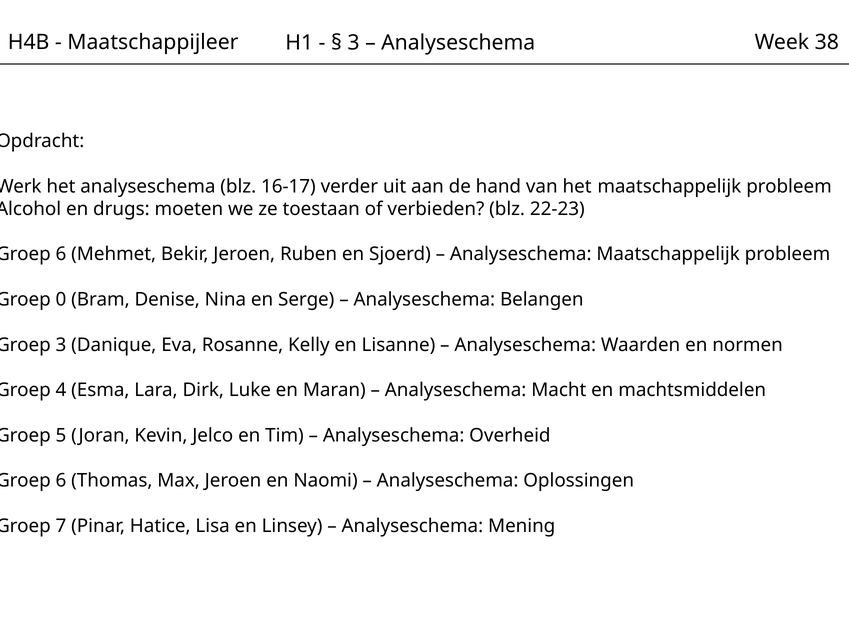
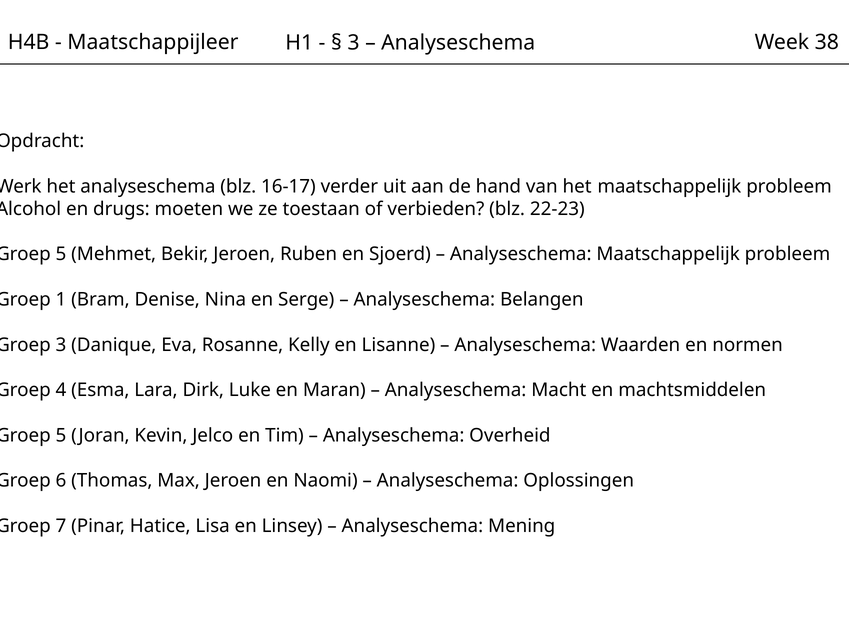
6: 6 -> 5 (61, 254)
0: 0 -> 1 (61, 299)
